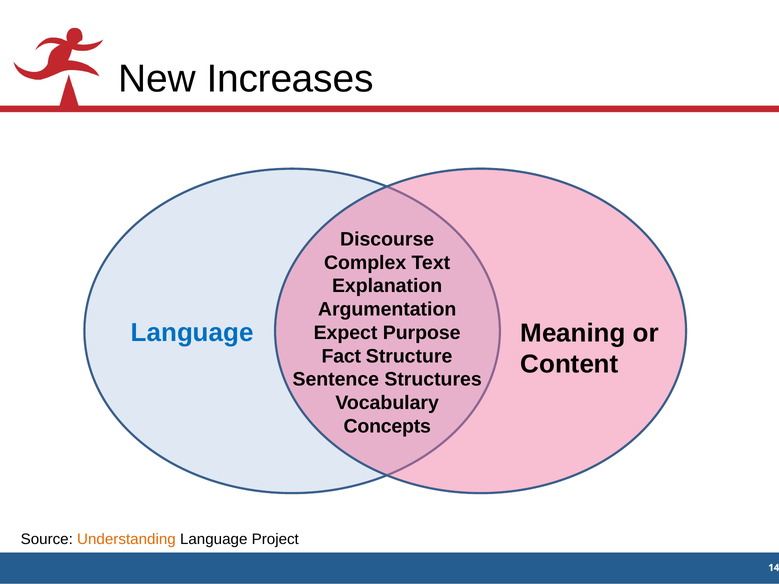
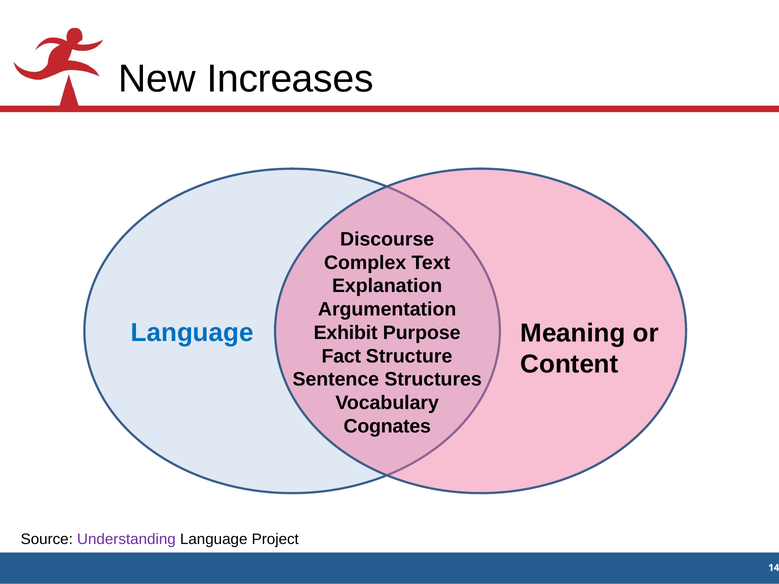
Expect: Expect -> Exhibit (346, 333)
Concepts: Concepts -> Cognates (387, 426)
Understanding colour: orange -> purple (126, 540)
